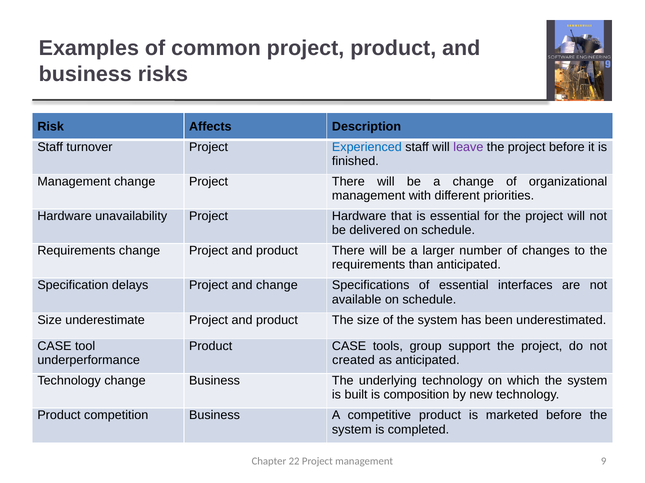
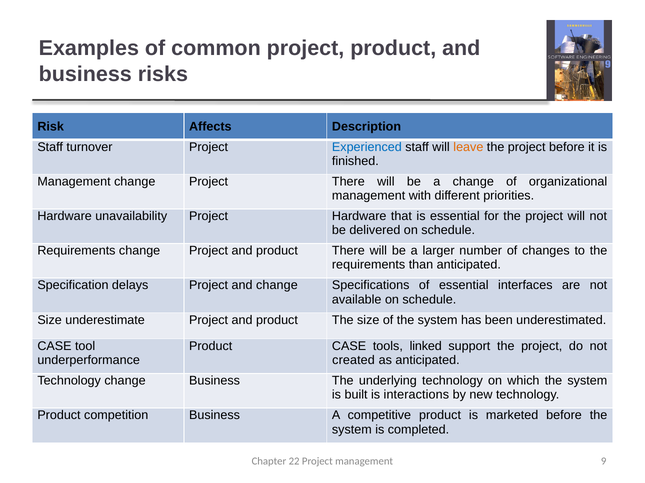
leave colour: purple -> orange (468, 147)
group: group -> linked (426, 347)
composition: composition -> interactions (416, 395)
